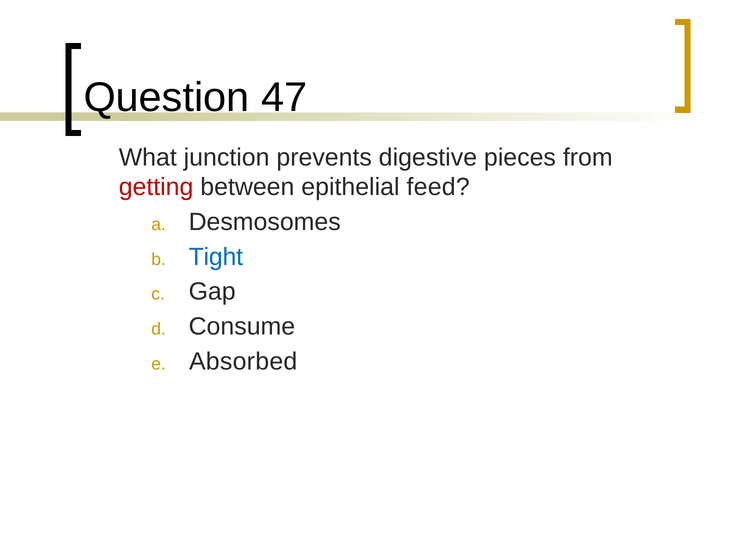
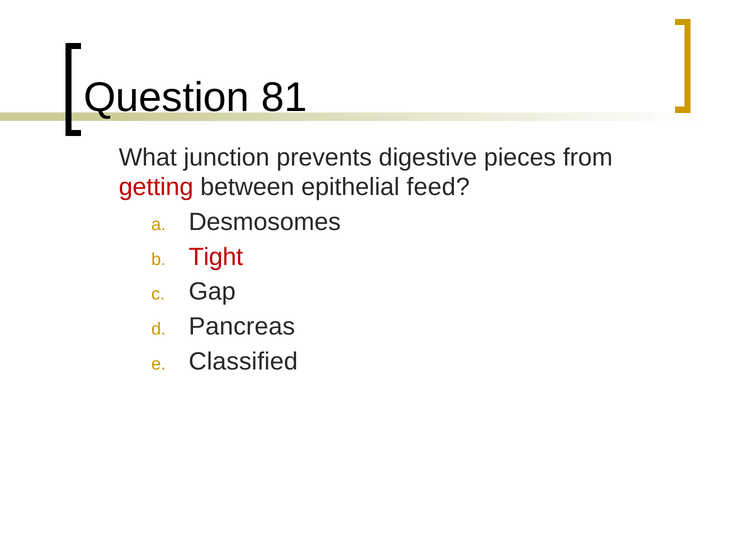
47: 47 -> 81 (284, 98)
Tight colour: blue -> red (216, 257)
Consume: Consume -> Pancreas (242, 327)
Absorbed: Absorbed -> Classified (243, 362)
